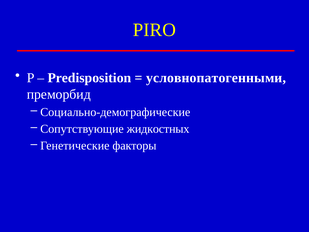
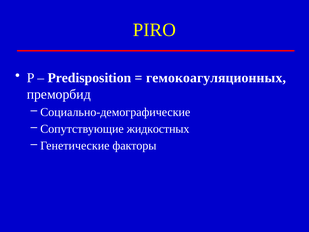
условнопатогенными: условнопатогенными -> гемокоагуляционных (216, 78)
